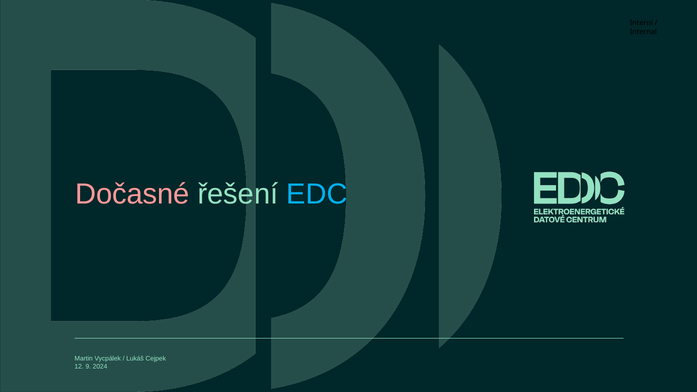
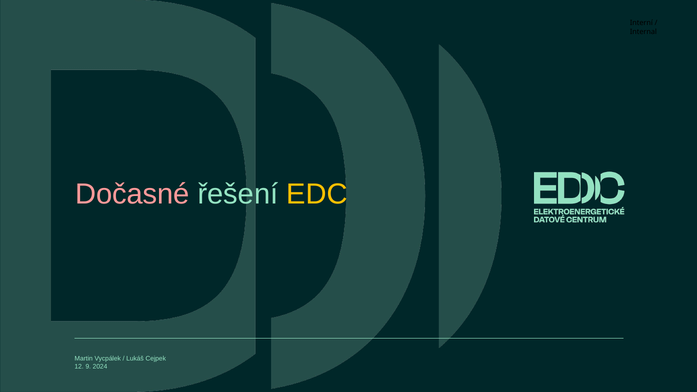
EDC colour: light blue -> yellow (317, 194)
